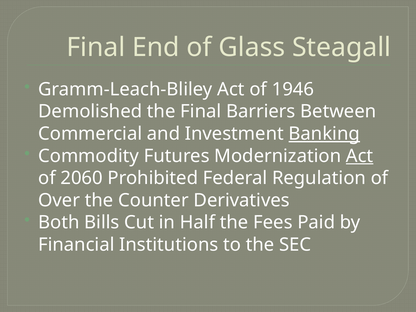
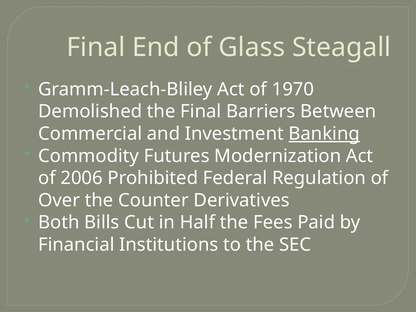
1946: 1946 -> 1970 (293, 89)
Act underline: present -> none (360, 156)
2060: 2060 -> 2006 (82, 178)
